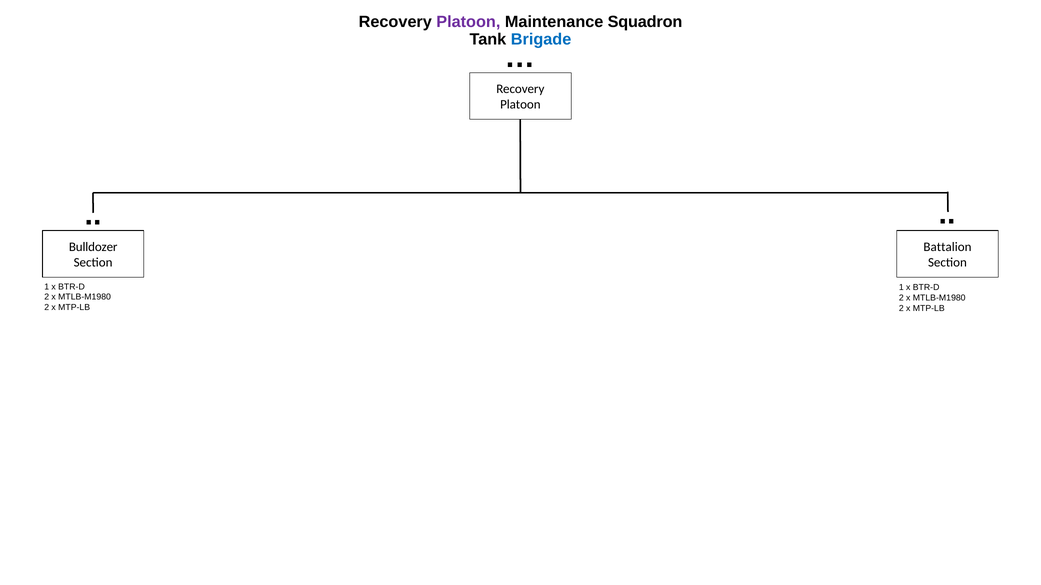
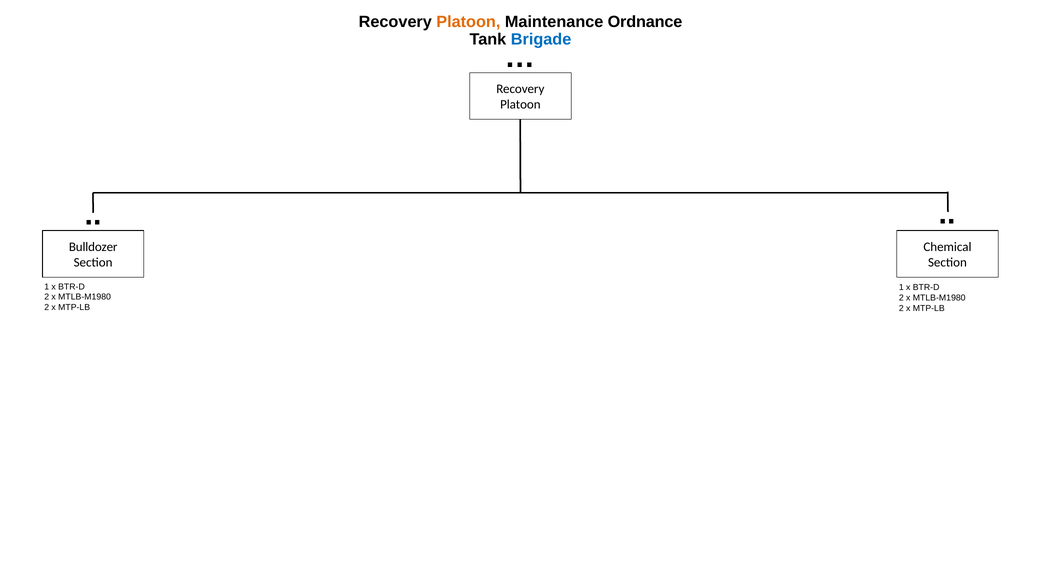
Platoon colour: purple -> orange (468, 22)
Squadron: Squadron -> Ordnance (645, 22)
Battalion: Battalion -> Chemical (947, 247)
